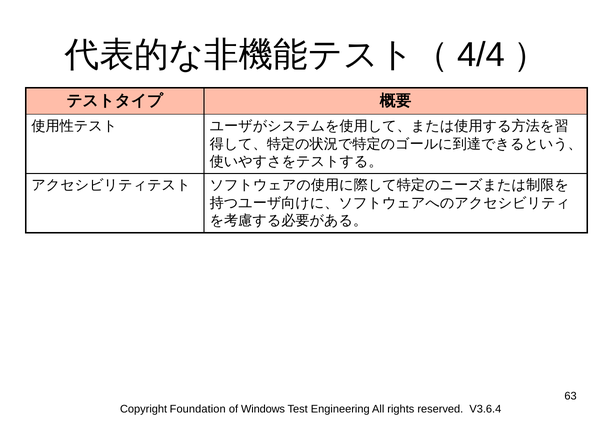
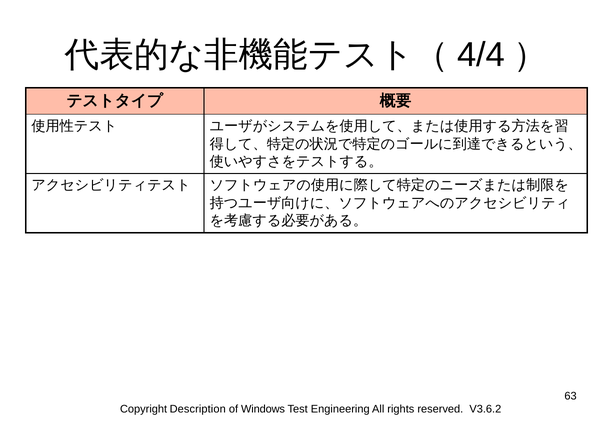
Foundation: Foundation -> Description (198, 410)
V3.6.4: V3.6.4 -> V3.6.2 (485, 410)
